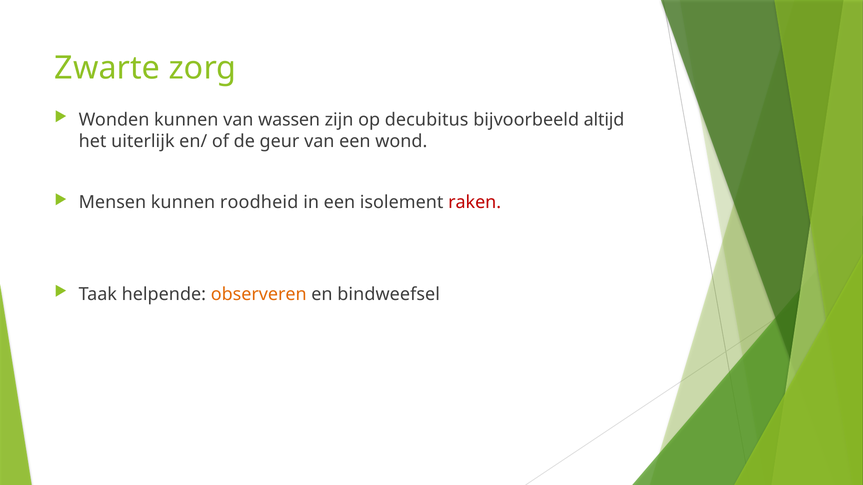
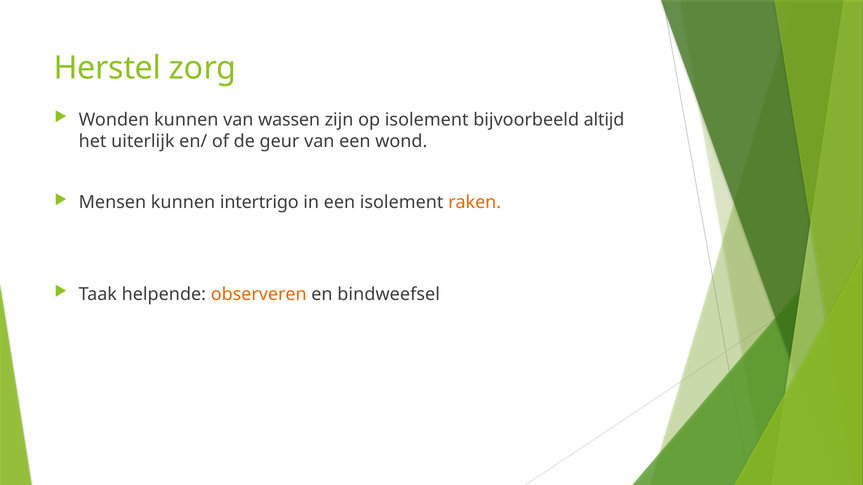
Zwarte: Zwarte -> Herstel (108, 68)
op decubitus: decubitus -> isolement (427, 120)
roodheid: roodheid -> intertrigo (259, 203)
raken colour: red -> orange (475, 203)
